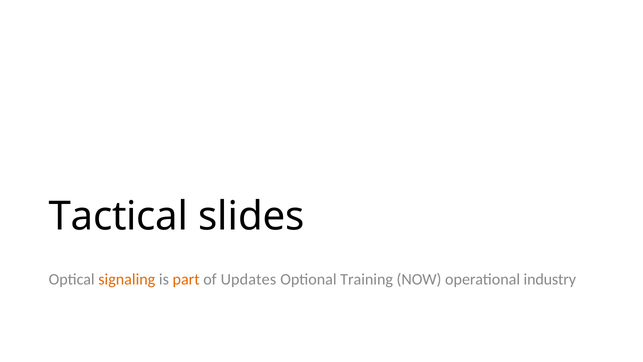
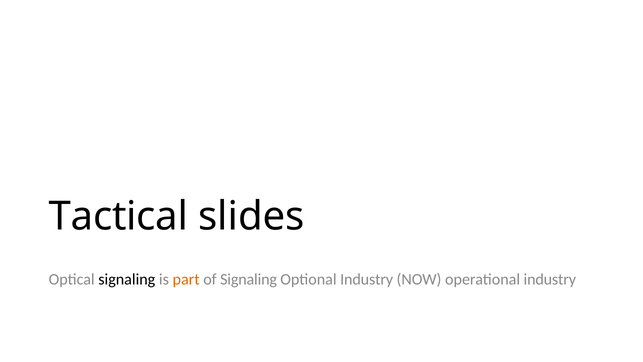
signaling colour: orange -> black (127, 279)
of Updates: Updates -> Signaling (249, 279)
Optional Training: Training -> Industry (367, 279)
